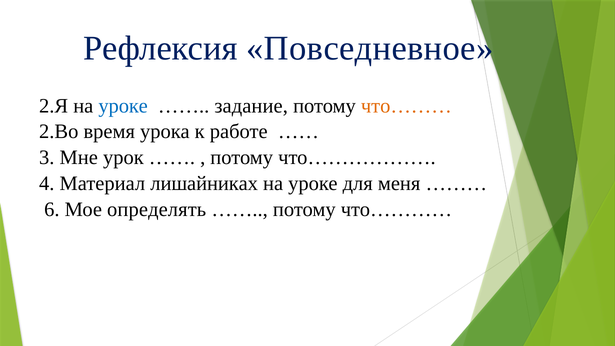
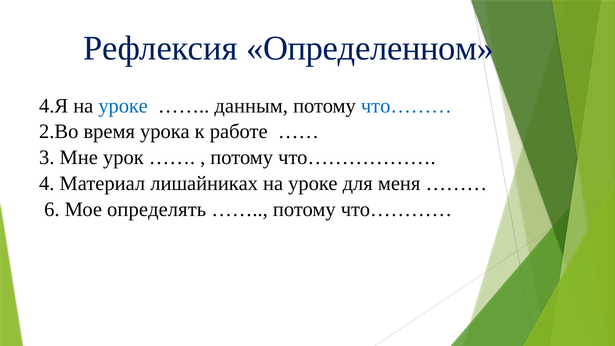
Повседневное: Повседневное -> Определенном (370, 48)
2.Я: 2.Я -> 4.Я (54, 106)
задание: задание -> данным (251, 106)
что……… colour: orange -> blue (406, 106)
